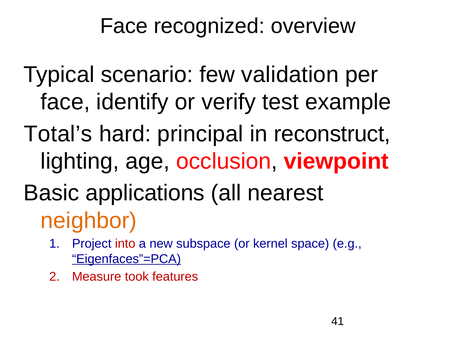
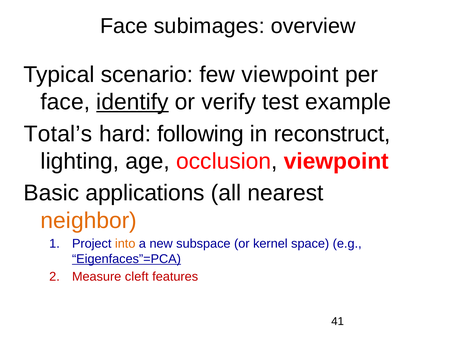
recognized: recognized -> subimages (209, 26)
few validation: validation -> viewpoint (290, 75)
identify underline: none -> present (132, 102)
principal: principal -> following (201, 134)
into colour: red -> orange (125, 244)
took: took -> cleft (137, 277)
